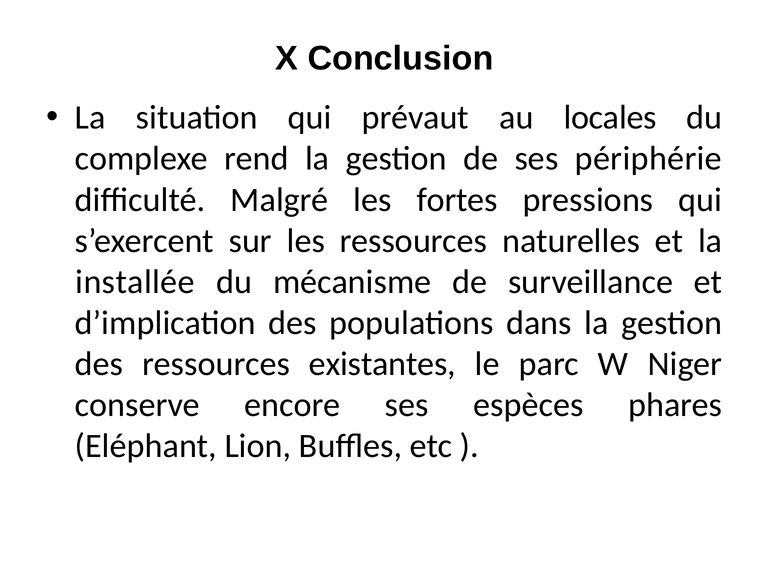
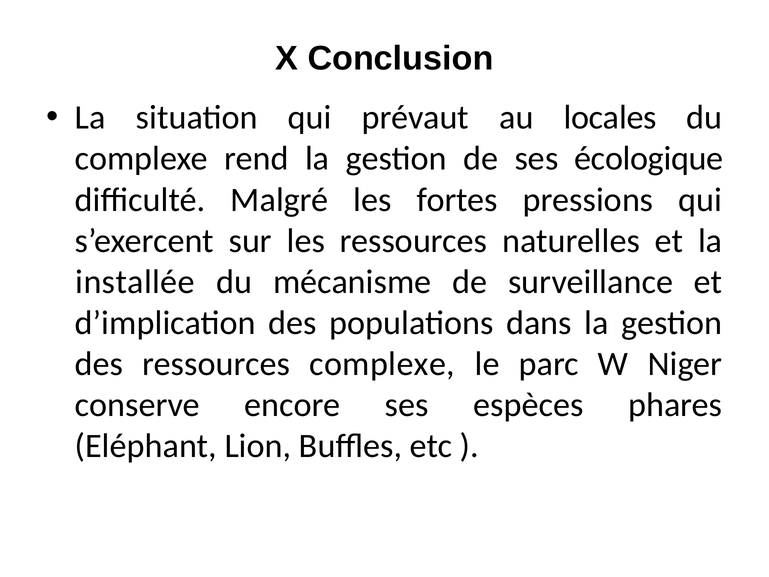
périphérie: périphérie -> écologique (649, 159)
ressources existantes: existantes -> complexe (382, 364)
